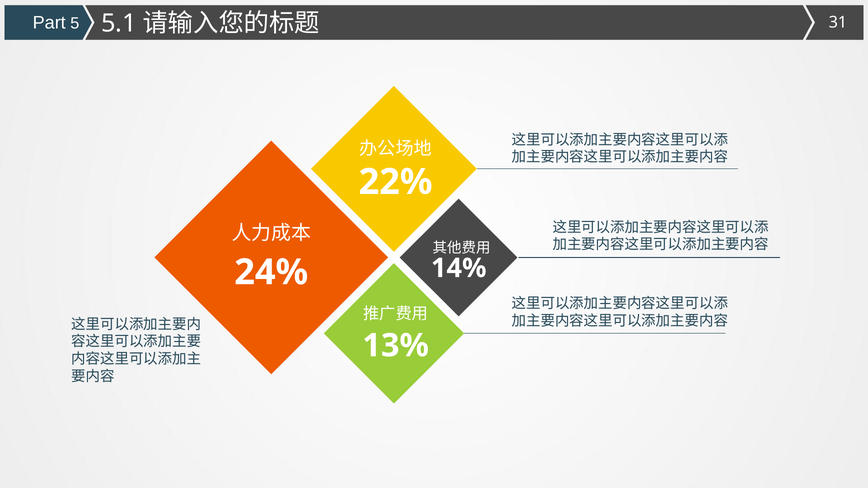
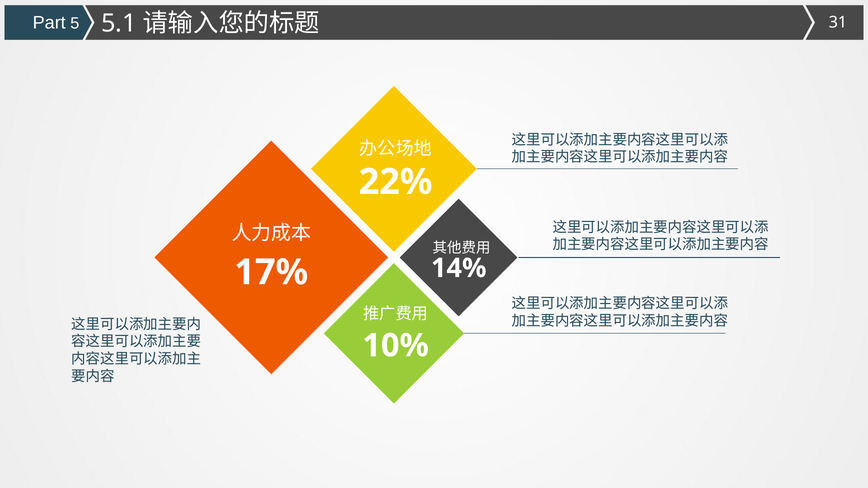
24%: 24% -> 17% (271, 272)
13%: 13% -> 10% (396, 346)
